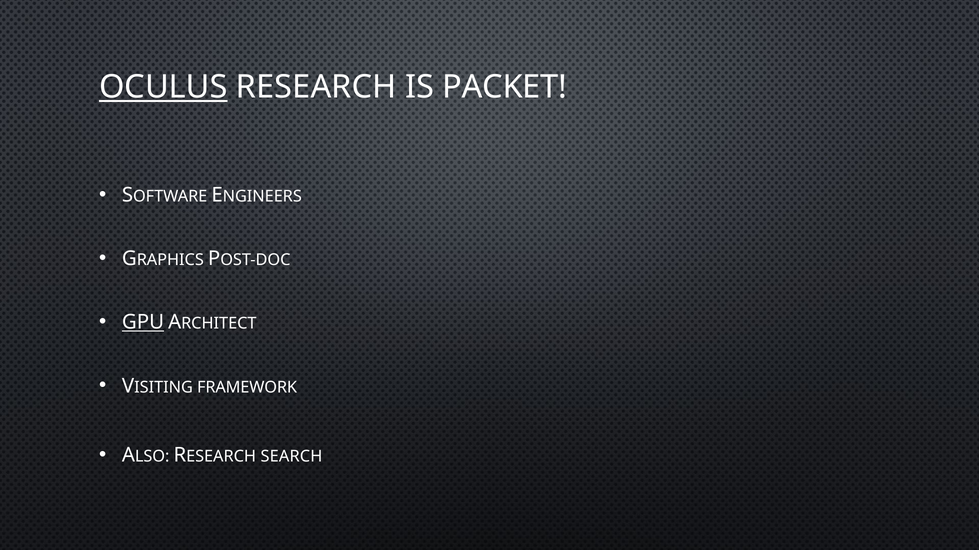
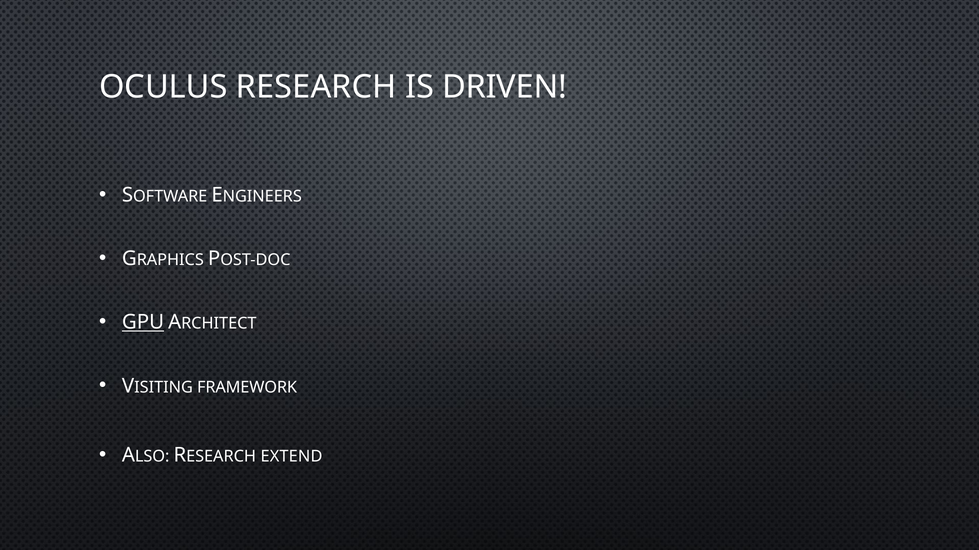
OCULUS underline: present -> none (163, 87)
PACKET: PACKET -> DRIVEN (505, 87)
SEARCH: SEARCH -> EXTEND (291, 457)
